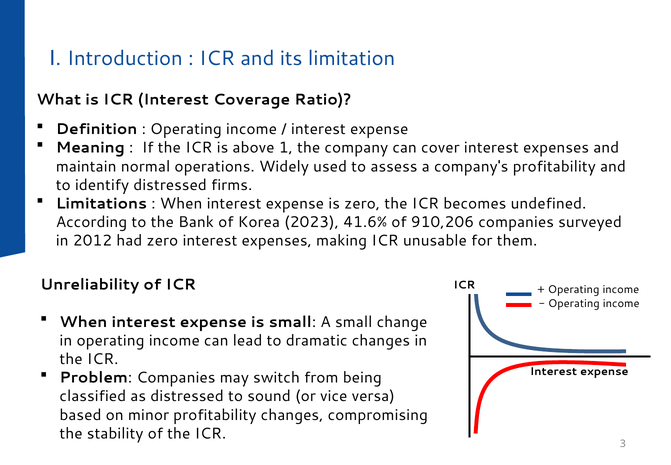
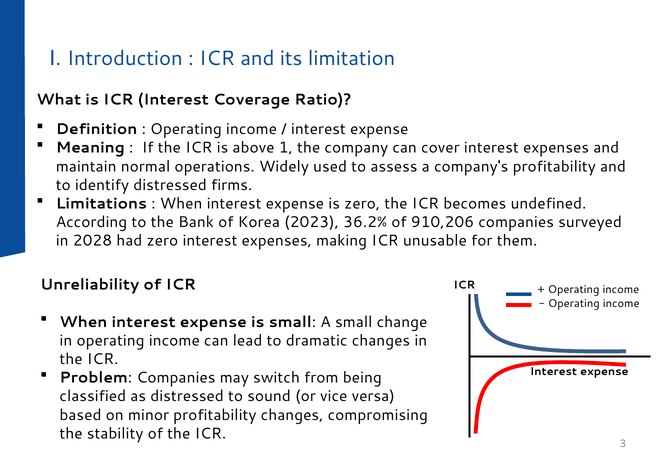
41.6%: 41.6% -> 36.2% (365, 222)
2012: 2012 -> 2028 (92, 241)
